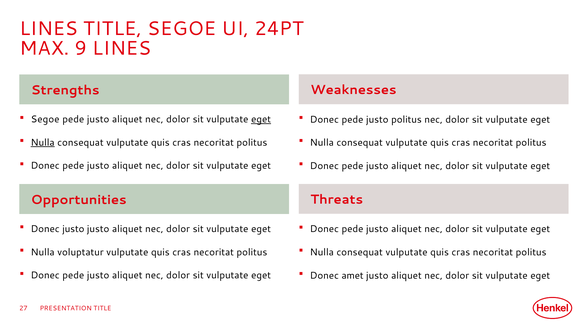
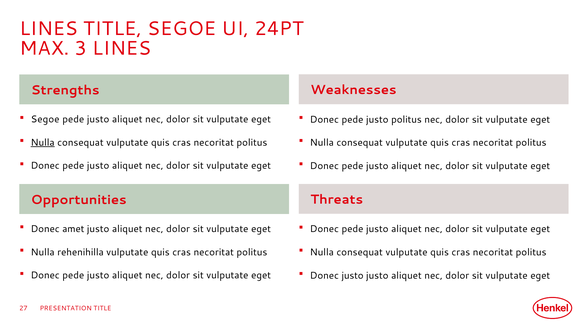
9: 9 -> 3 (81, 48)
eget underline: present -> none (261, 119)
Donec justo: justo -> amet (73, 229)
voluptatur: voluptatur -> rehenihilla (81, 252)
Donec amet: amet -> justo (353, 275)
